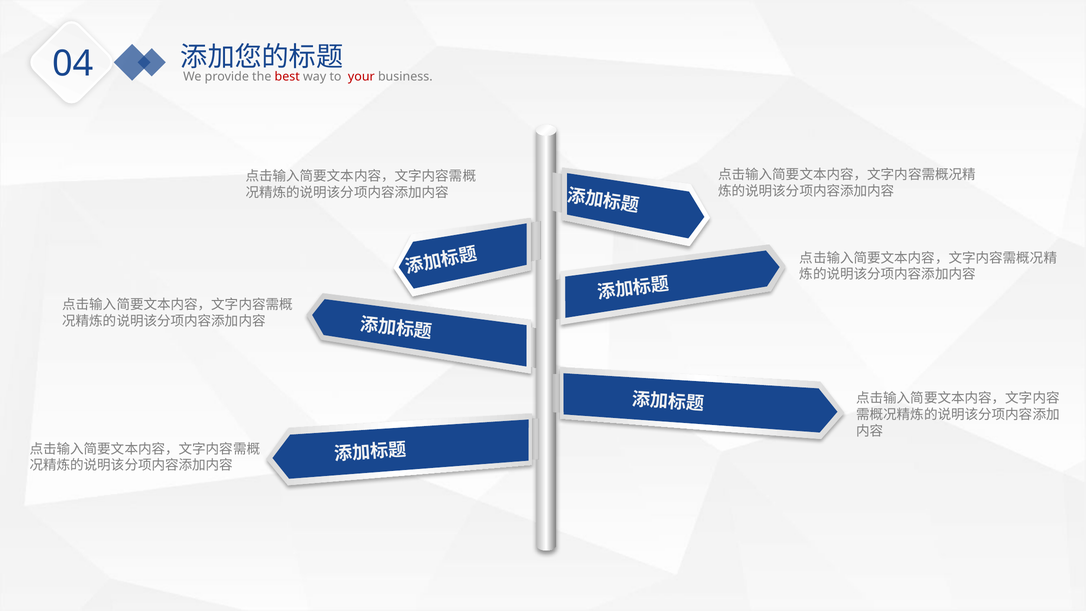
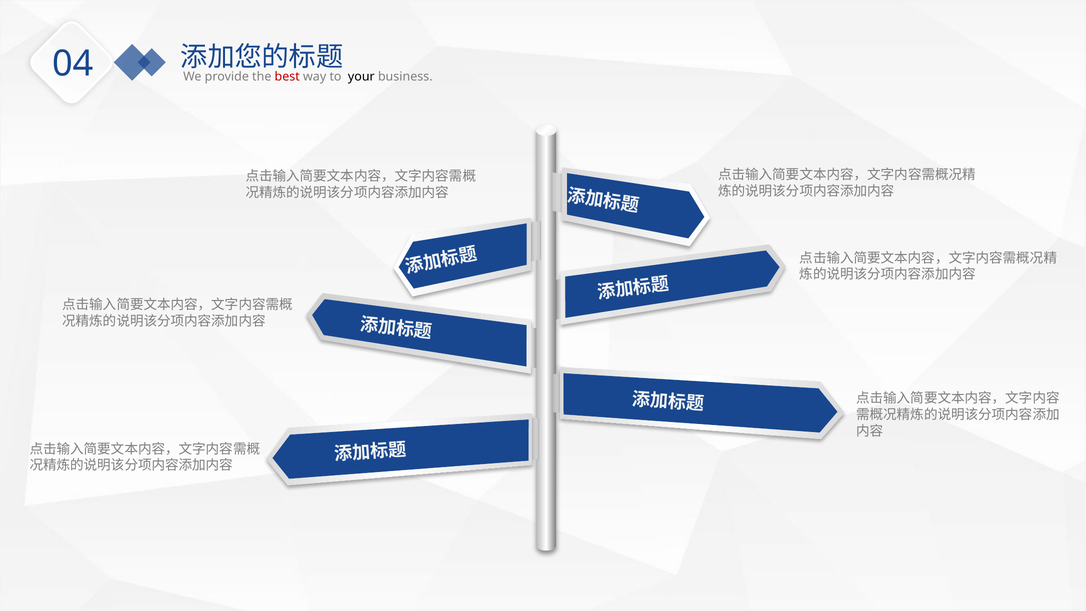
your colour: red -> black (361, 77)
